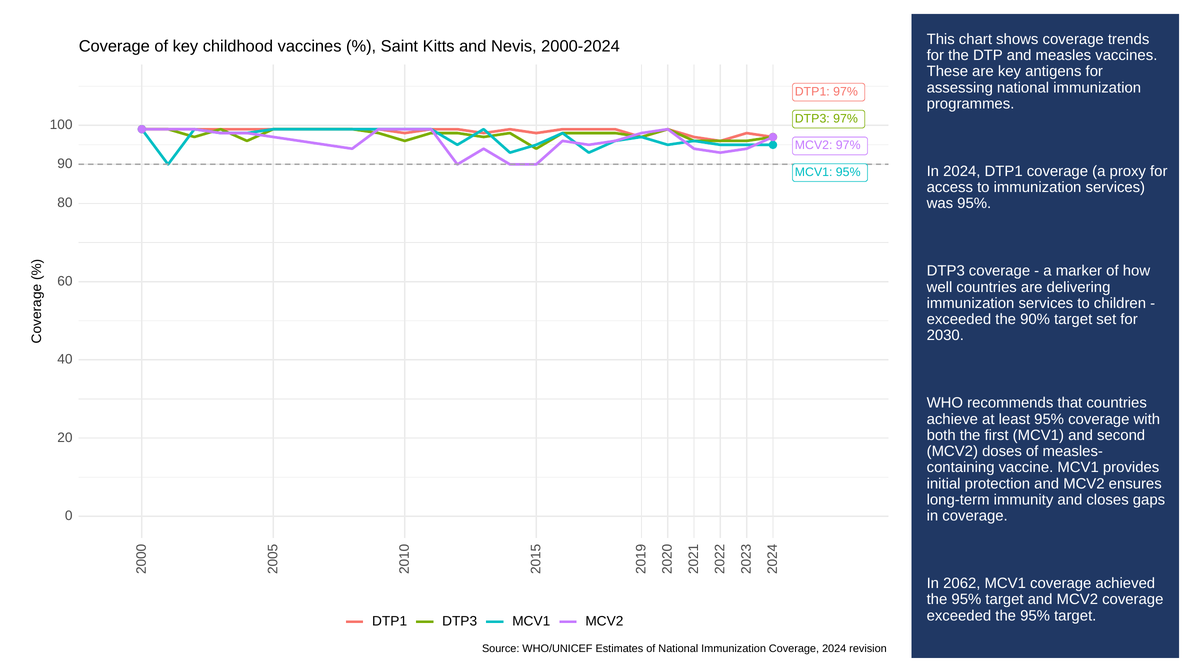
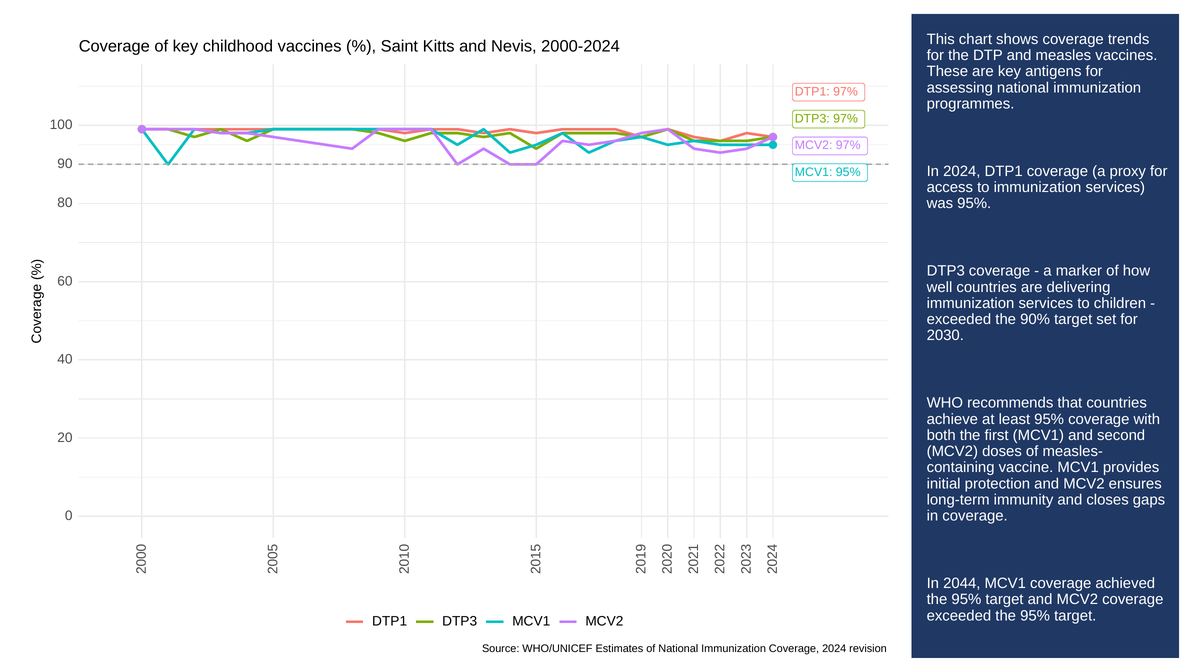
2062: 2062 -> 2044 (962, 583)
